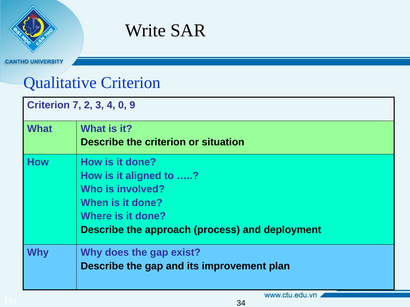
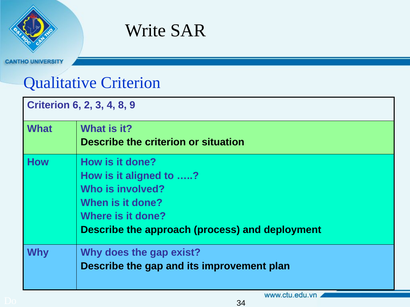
7: 7 -> 6 (77, 105)
0: 0 -> 8 (122, 105)
